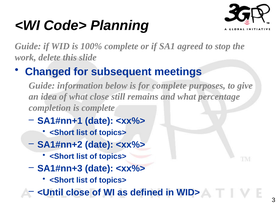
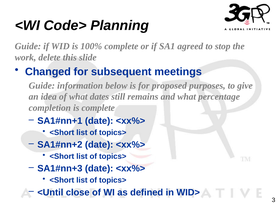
for complete: complete -> proposed (169, 85)
what close: close -> dates (99, 96)
